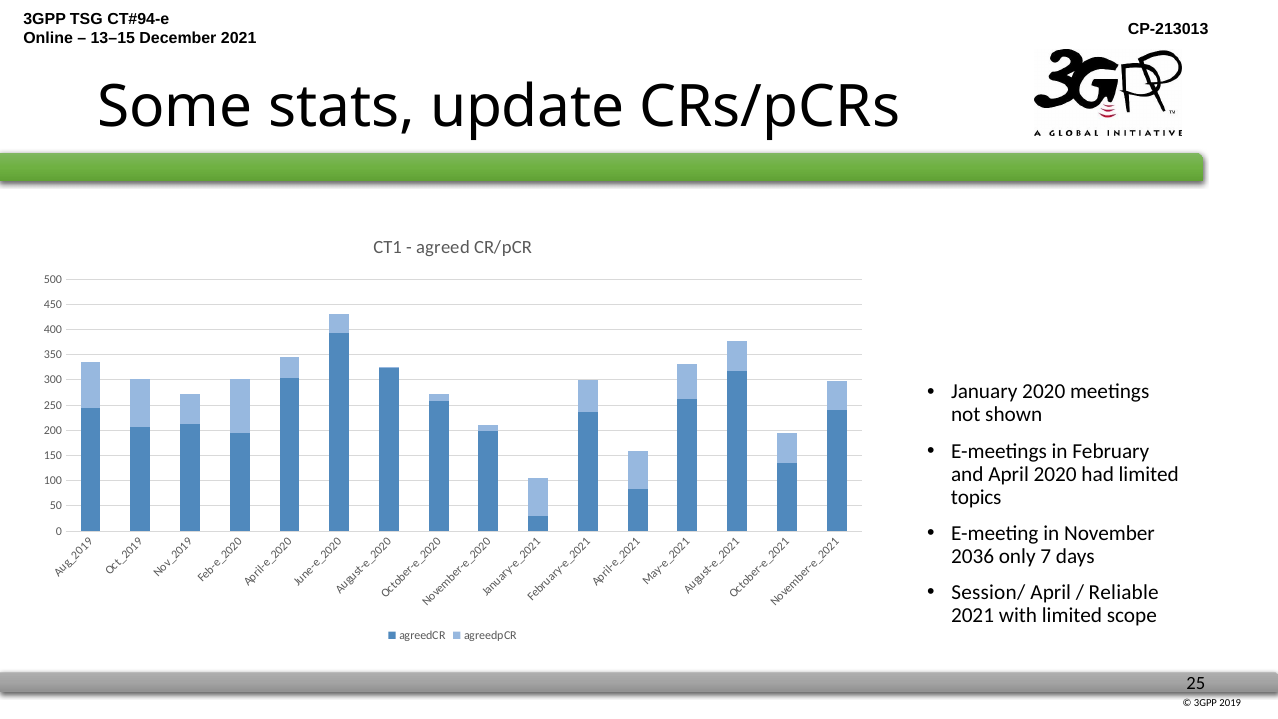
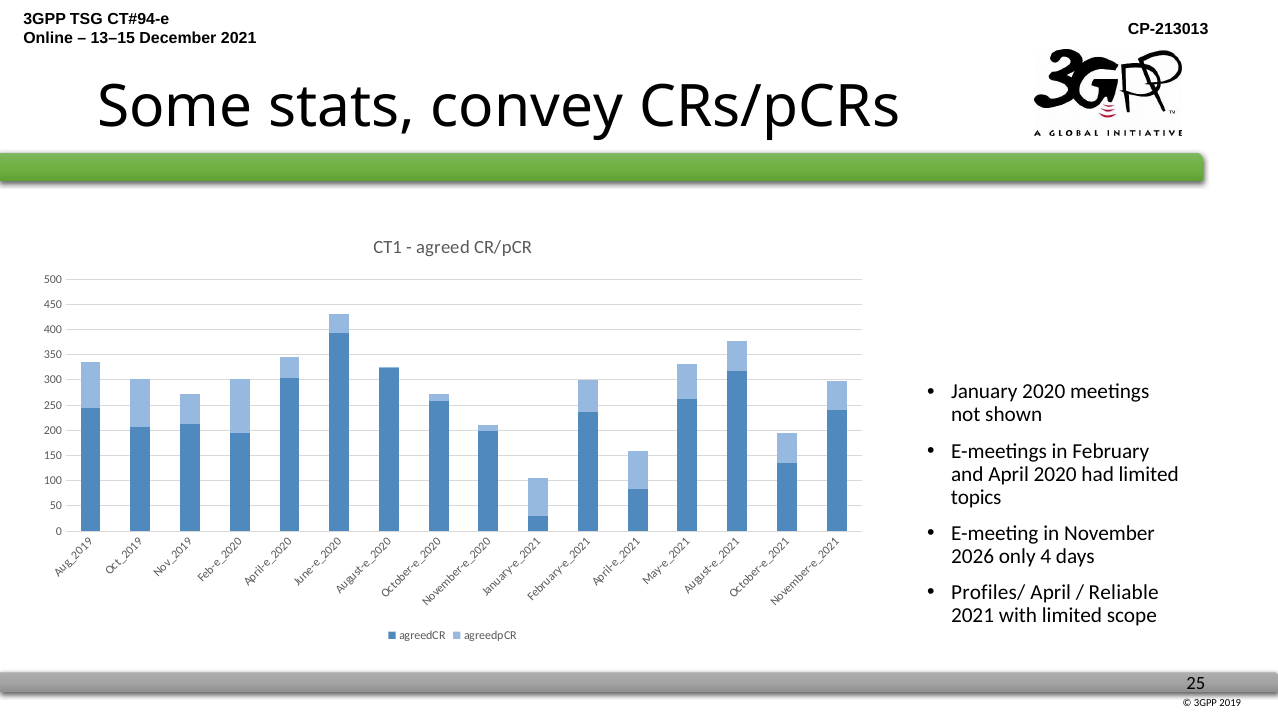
update: update -> convey (527, 107)
2036: 2036 -> 2026 (973, 556)
7: 7 -> 4 (1046, 556)
Session/: Session/ -> Profiles/ (988, 593)
